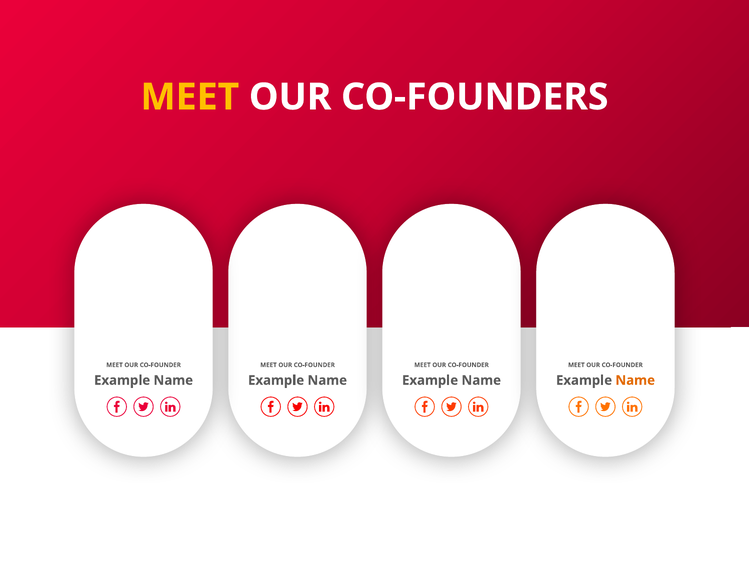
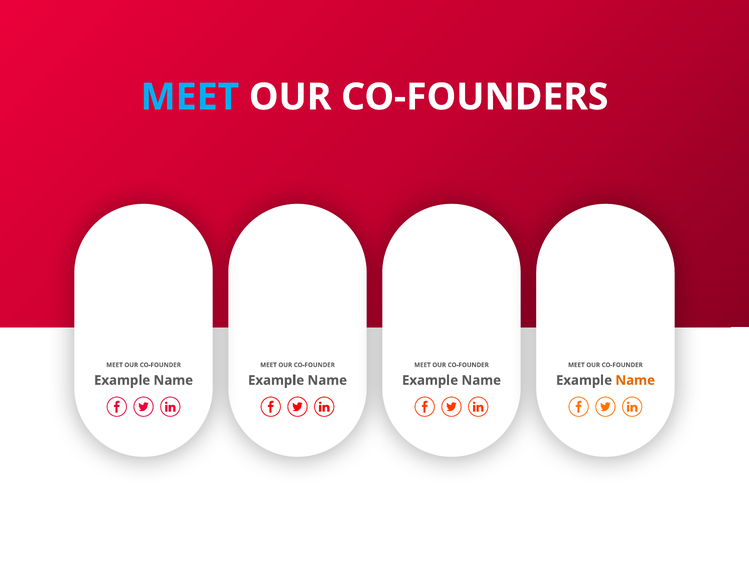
MEET colour: yellow -> light blue (190, 97)
